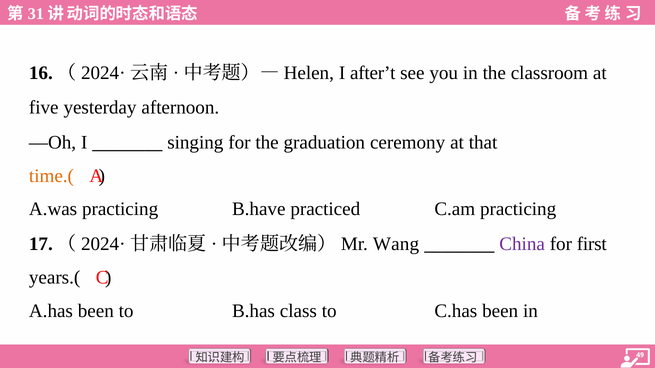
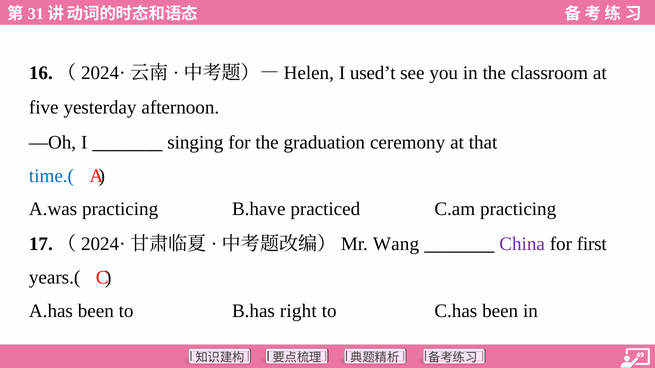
after’t: after’t -> used’t (373, 73)
time.( colour: orange -> blue (51, 176)
class: class -> right (298, 311)
